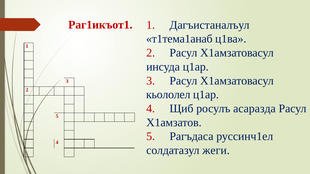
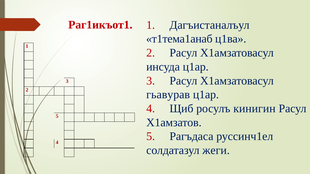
кьололел: кьололел -> гьавурав (168, 95)
асаразда: асаразда -> кинигин (254, 109)
